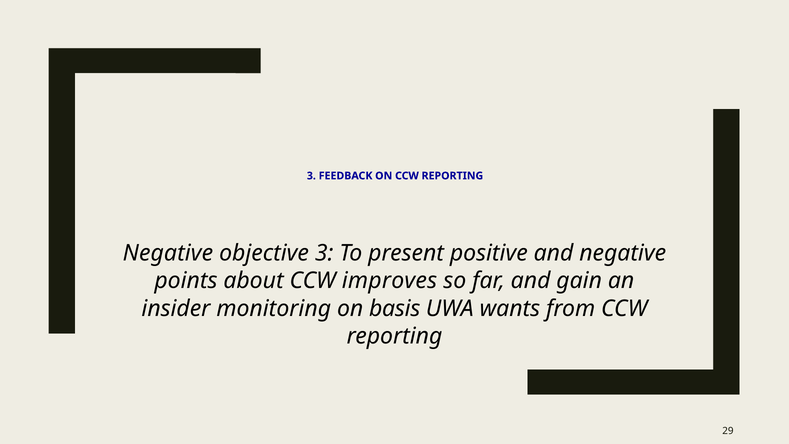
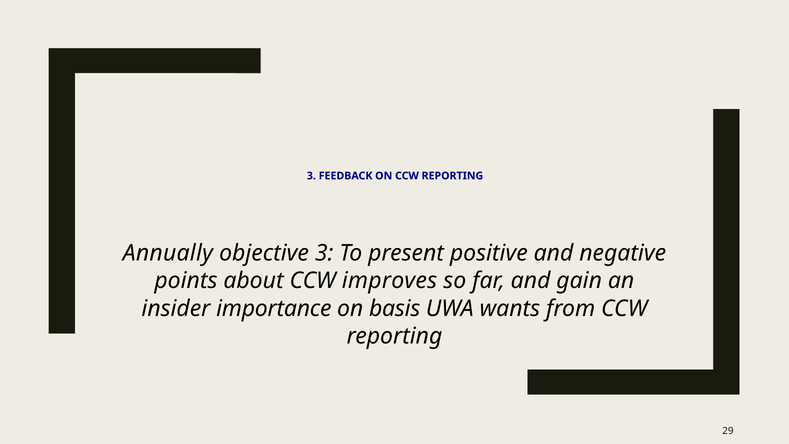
Negative: Negative -> Annually (168, 253)
monitoring: monitoring -> importance (274, 308)
